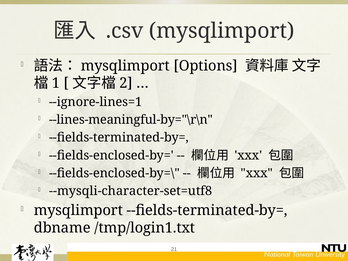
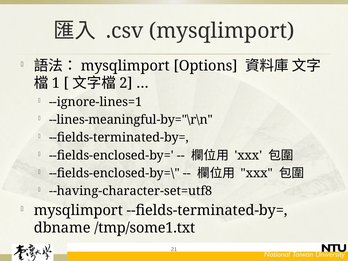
--mysqli-character-set=utf8: --mysqli-character-set=utf8 -> --having-character-set=utf8 (131, 191)
/tmp/login1.txt: /tmp/login1.txt -> /tmp/some1.txt (145, 228)
